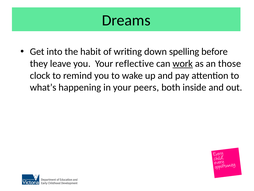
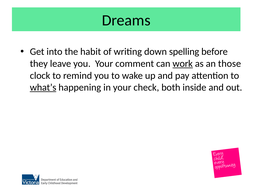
reflective: reflective -> comment (135, 63)
what’s underline: none -> present (43, 87)
peers: peers -> check (146, 87)
